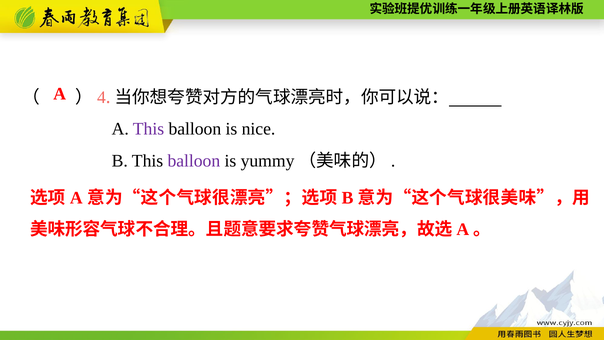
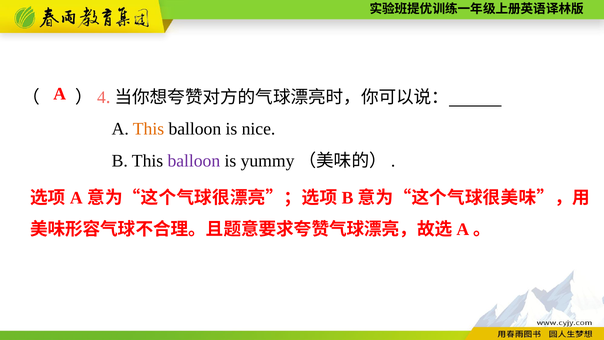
This colour: purple -> orange (148, 129)
